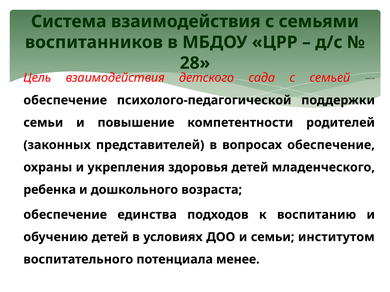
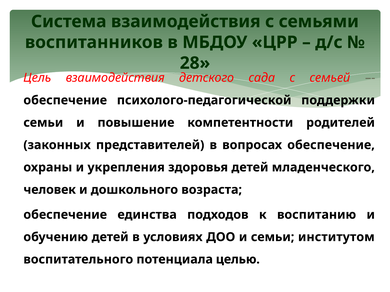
ребенка: ребенка -> человек (50, 190)
менее: менее -> целью (238, 260)
